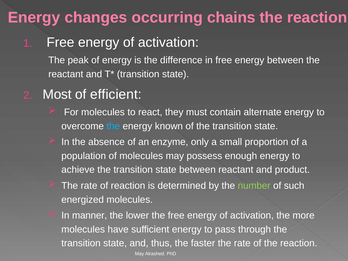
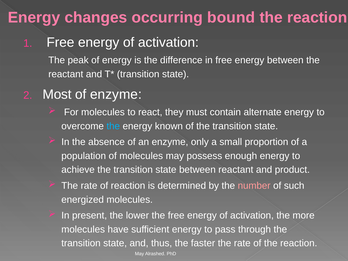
chains: chains -> bound (231, 17)
of efficient: efficient -> enzyme (116, 94)
number colour: light green -> pink (254, 186)
manner: manner -> present (90, 215)
